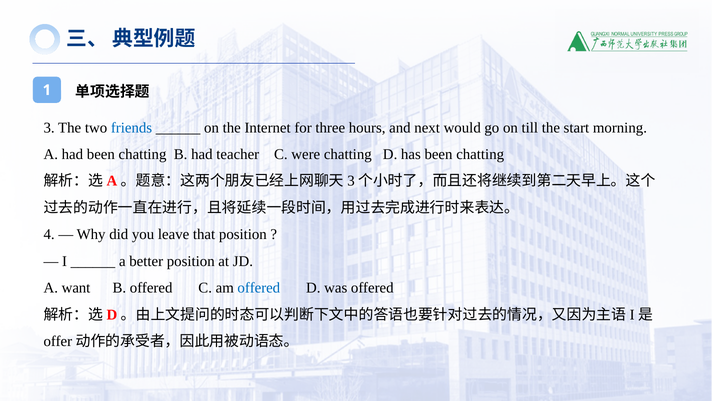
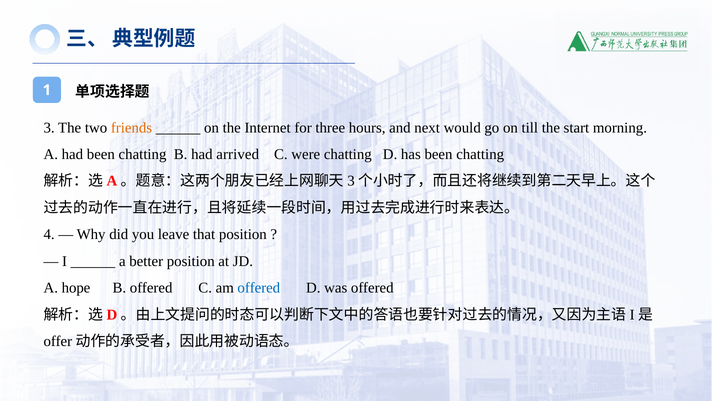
friends colour: blue -> orange (132, 127)
teacher: teacher -> arrived (238, 154)
want: want -> hope (76, 288)
